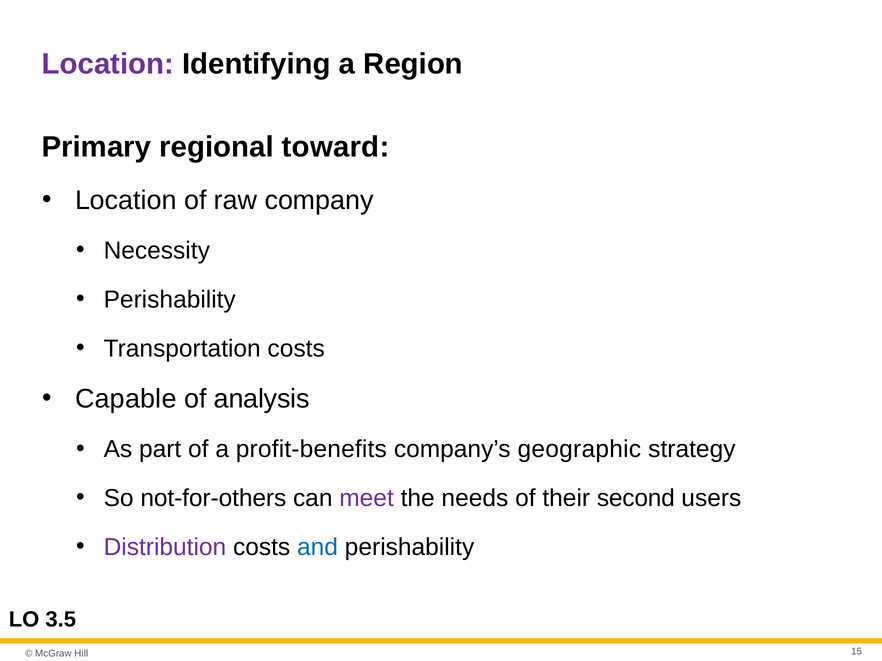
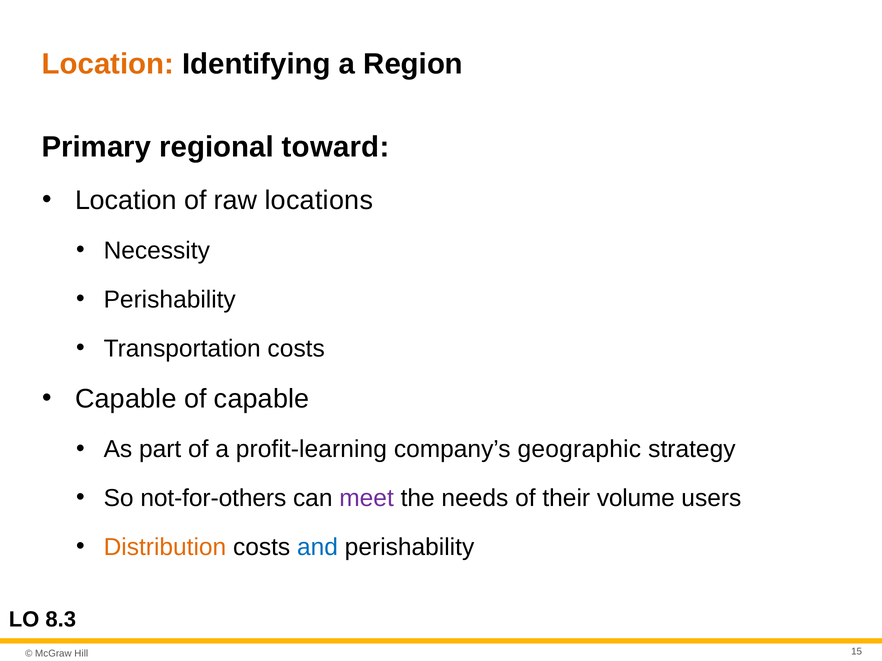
Location colour: purple -> orange (108, 64)
company: company -> locations (319, 200)
of analysis: analysis -> capable (262, 399)
profit-benefits: profit-benefits -> profit-learning (311, 450)
second: second -> volume (636, 499)
Distribution colour: purple -> orange (165, 548)
3.5: 3.5 -> 8.3 (61, 620)
